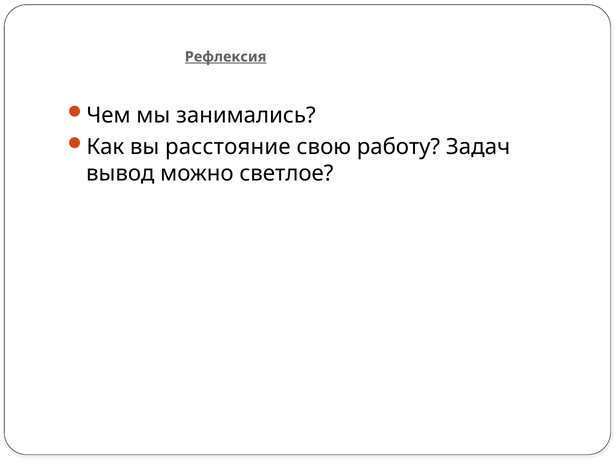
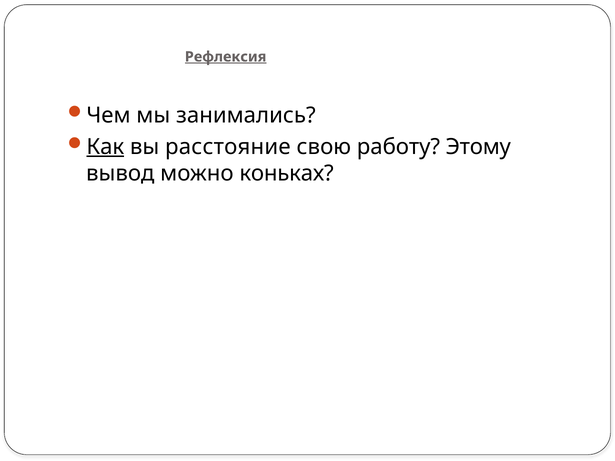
Как underline: none -> present (105, 147)
Задач: Задач -> Этому (478, 147)
светлое: светлое -> коньках (287, 174)
